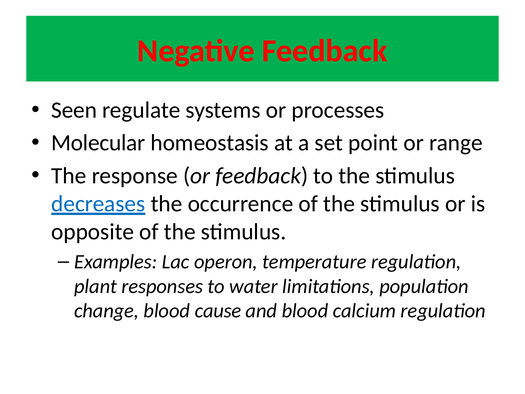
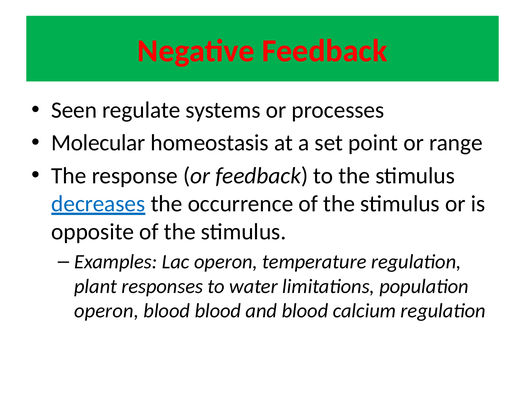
change: change -> operon (106, 311)
blood cause: cause -> blood (218, 311)
